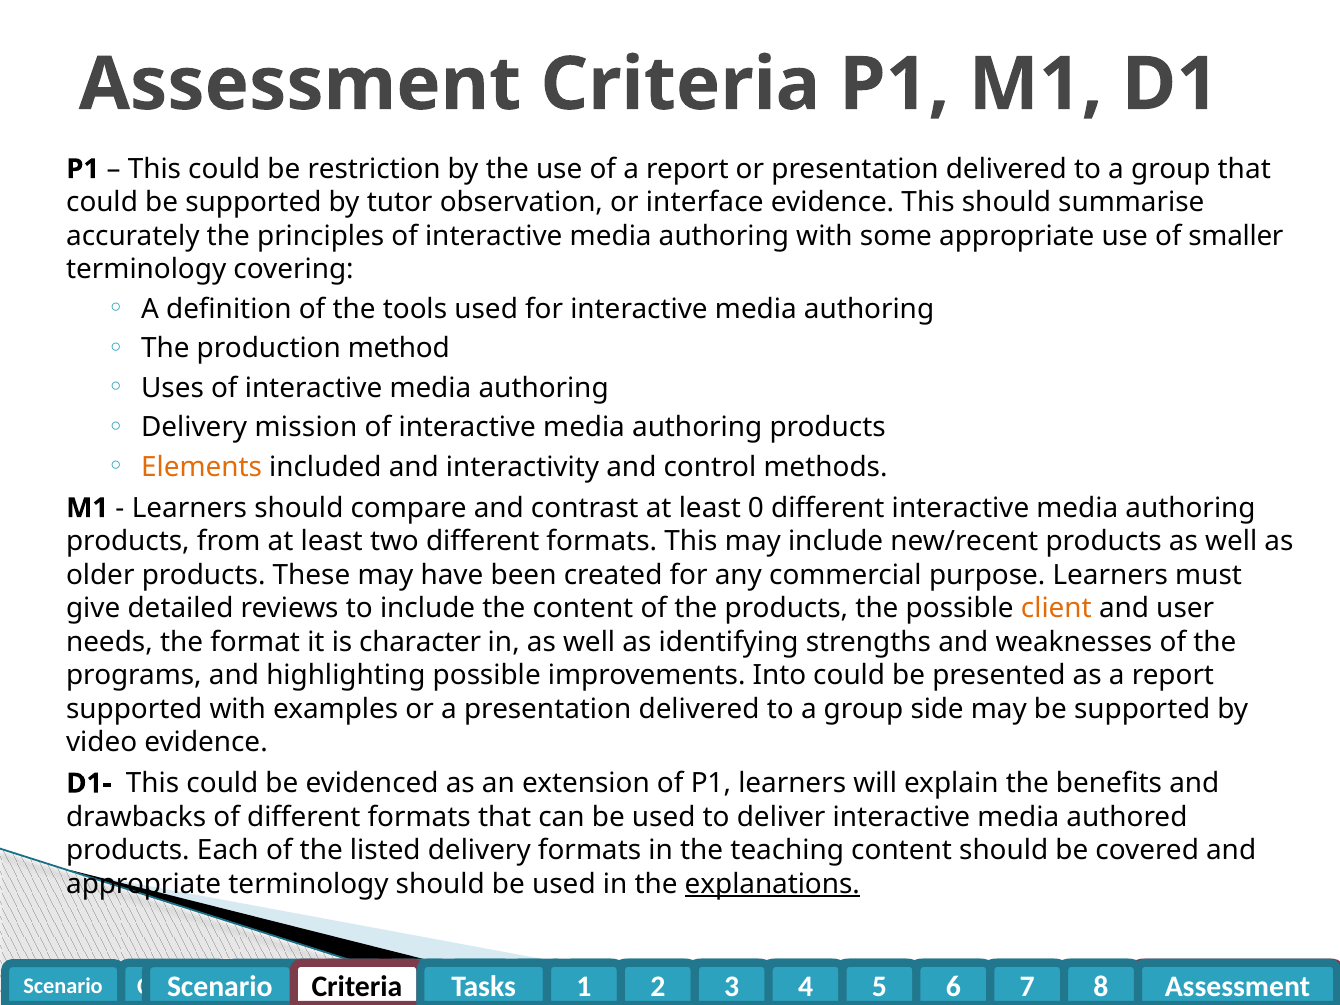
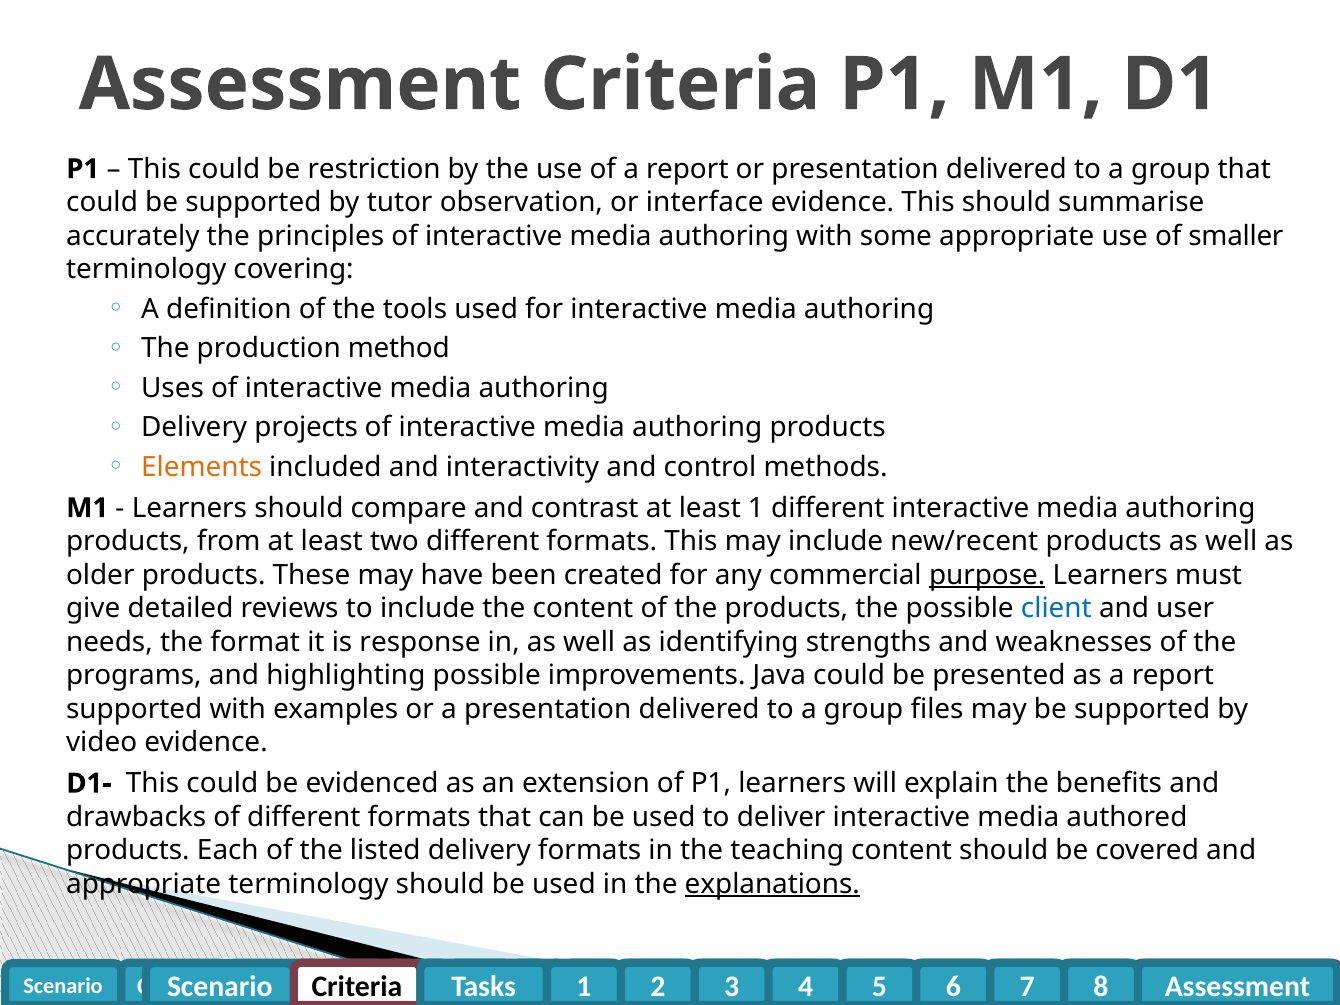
mission: mission -> projects (306, 428)
least 0: 0 -> 1 (756, 508)
purpose underline: none -> present (987, 575)
client colour: orange -> blue (1056, 609)
character: character -> response (420, 642)
Into: Into -> Java (779, 676)
side: side -> files (937, 709)
